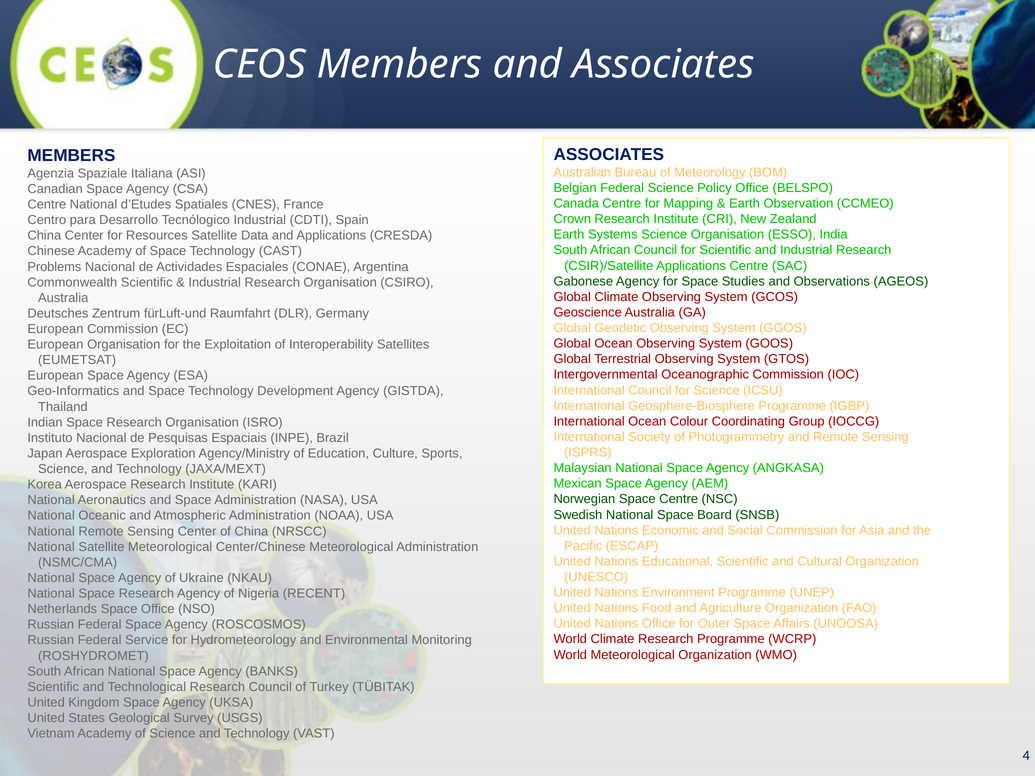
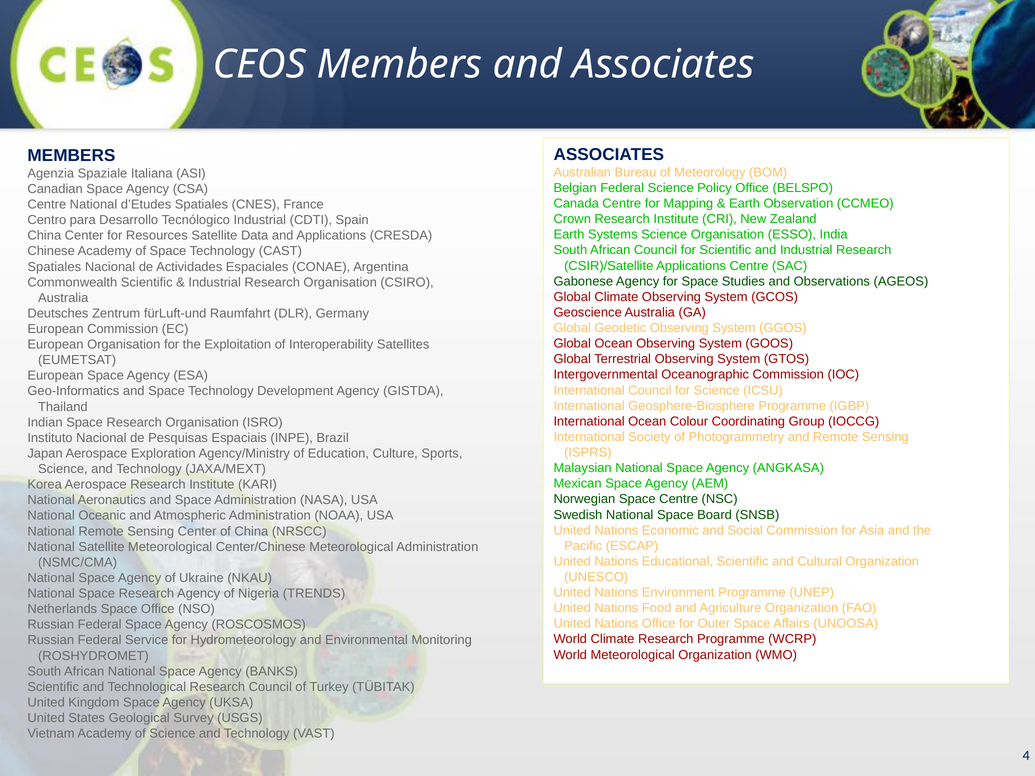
Problems: Problems -> Spatiales (54, 267)
RECENT: RECENT -> TRENDS (314, 594)
